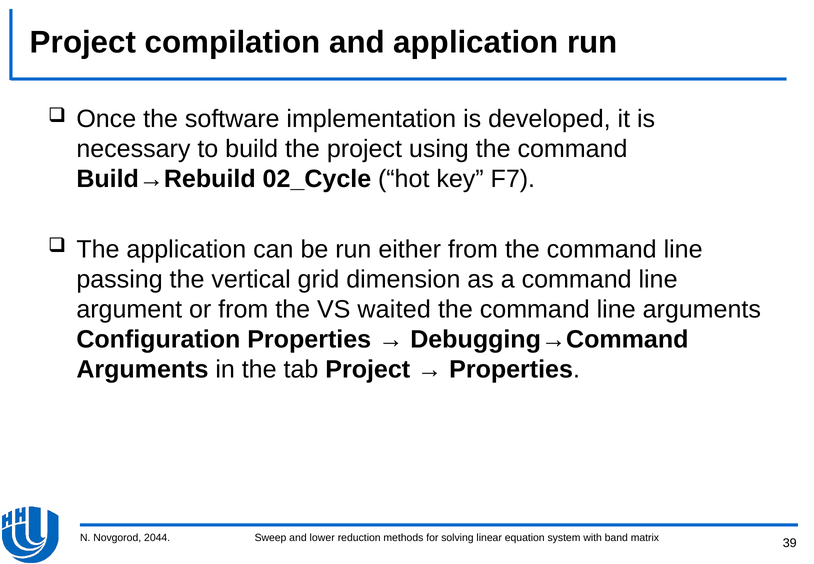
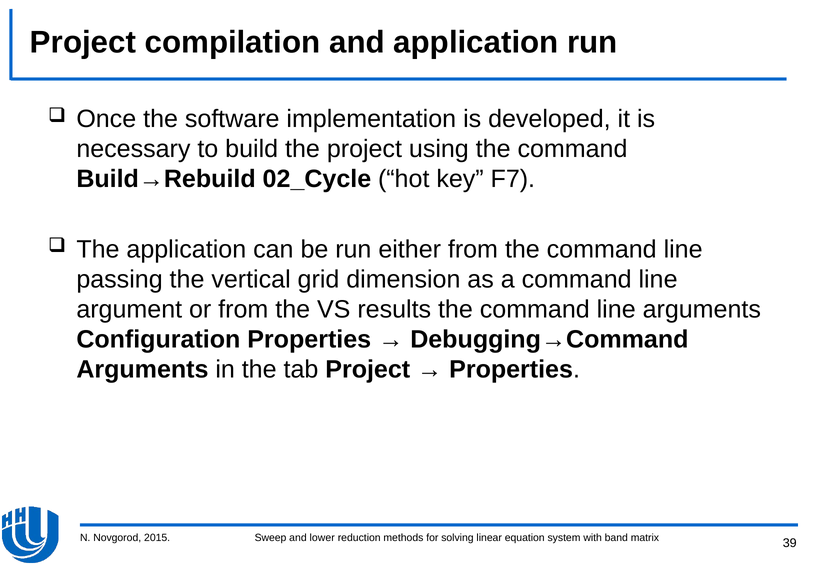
waited: waited -> results (394, 309)
2044: 2044 -> 2015 (157, 537)
